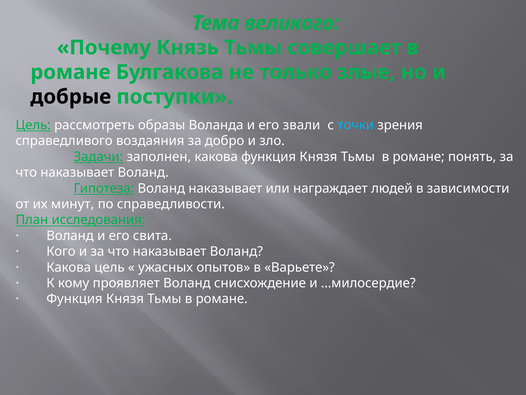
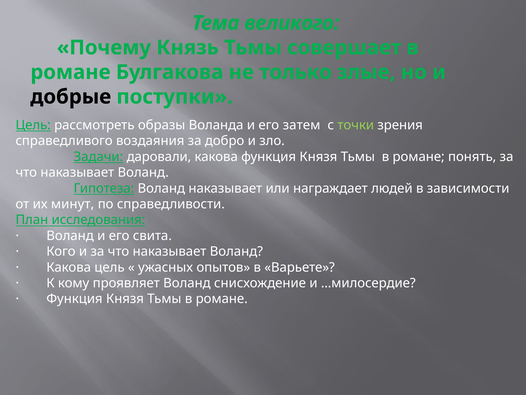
звали: звали -> затем (302, 125)
точки colour: light blue -> light green (356, 125)
заполнен: заполнен -> даровали (159, 157)
